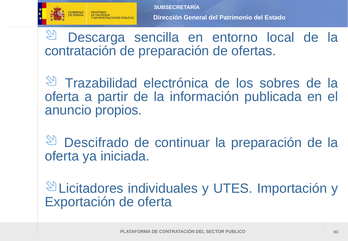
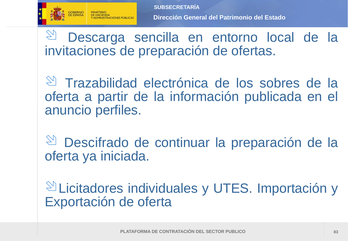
contratación: contratación -> invitaciones (80, 51)
propios: propios -> perfiles (118, 110)
